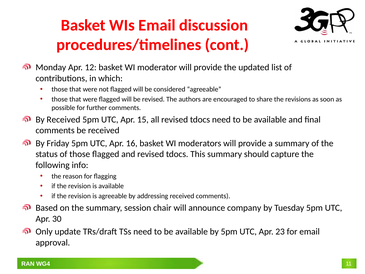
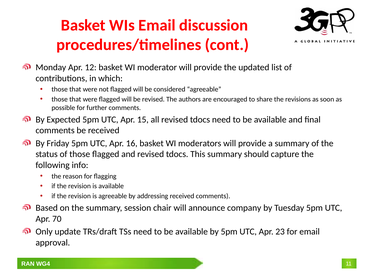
By Received: Received -> Expected (63, 119)
30: 30 -> 70 (57, 219)
